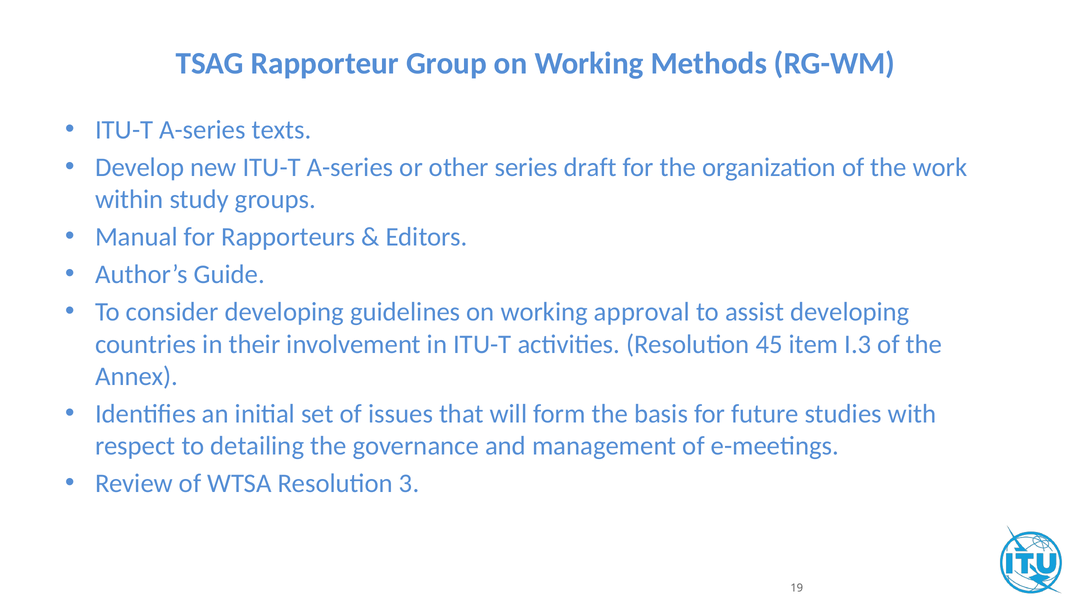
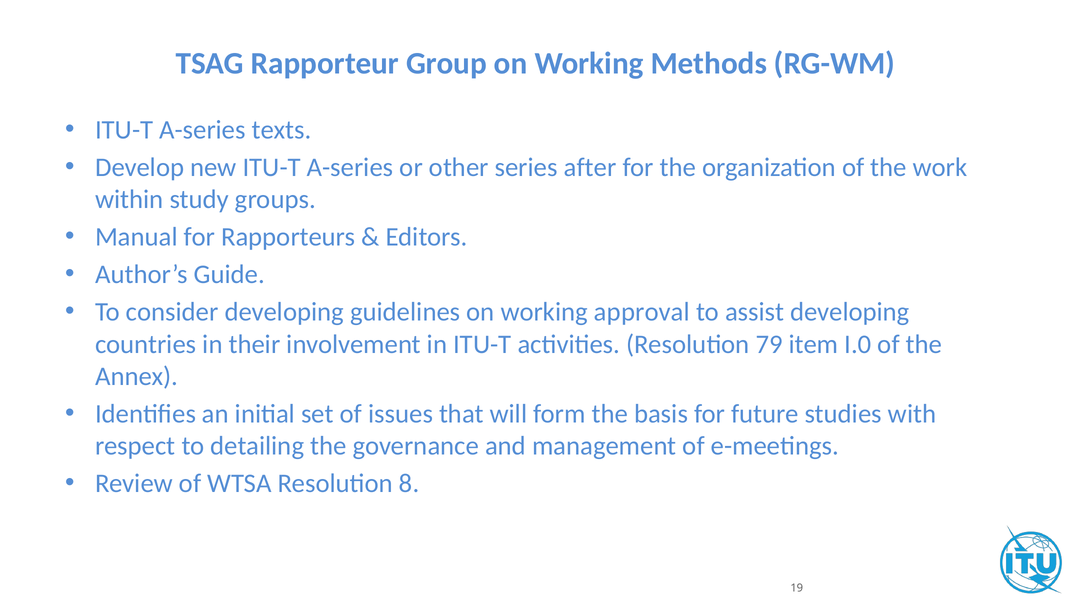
draft: draft -> after (590, 167)
45: 45 -> 79 (769, 344)
I.3: I.3 -> I.0 (858, 344)
3: 3 -> 8 (409, 483)
